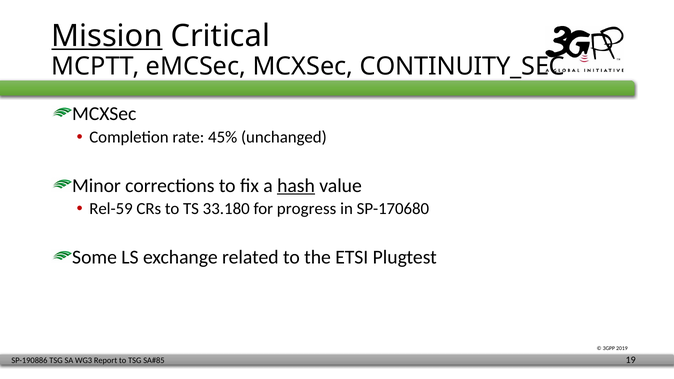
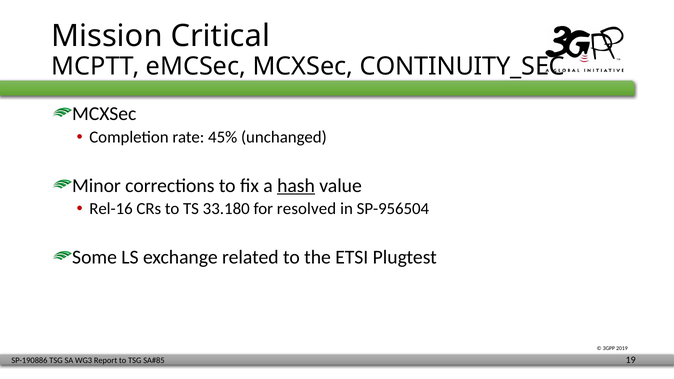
Mission underline: present -> none (107, 36)
Rel-59: Rel-59 -> Rel-16 (111, 209)
progress: progress -> resolved (307, 209)
SP-170680: SP-170680 -> SP-956504 (393, 209)
